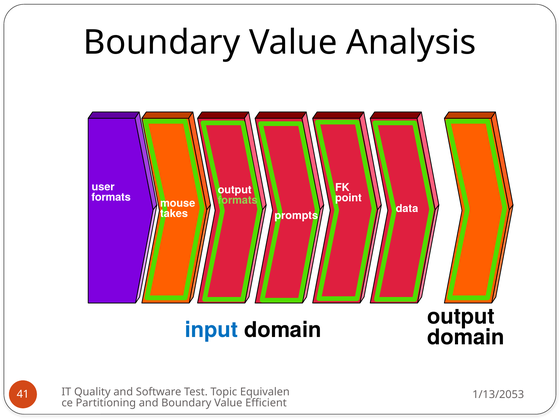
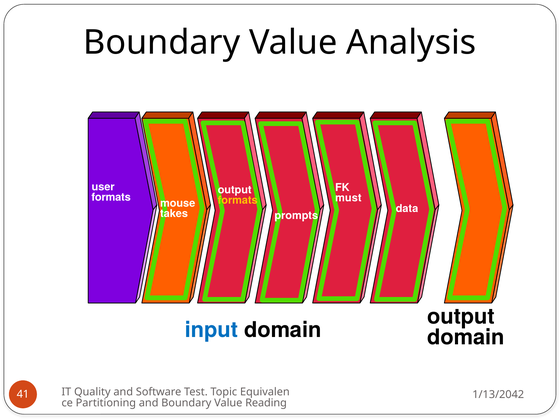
point: point -> must (348, 198)
formats colour: light green -> yellow (238, 200)
1/13/2053: 1/13/2053 -> 1/13/2042 (498, 394)
Efficient: Efficient -> Reading (266, 403)
